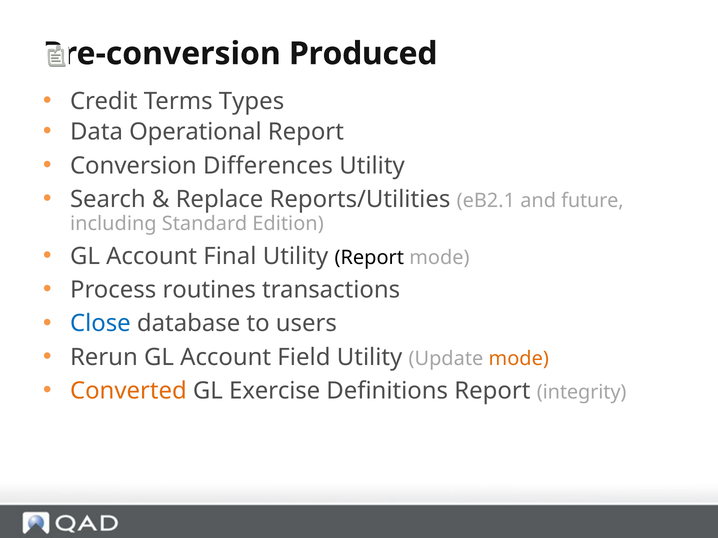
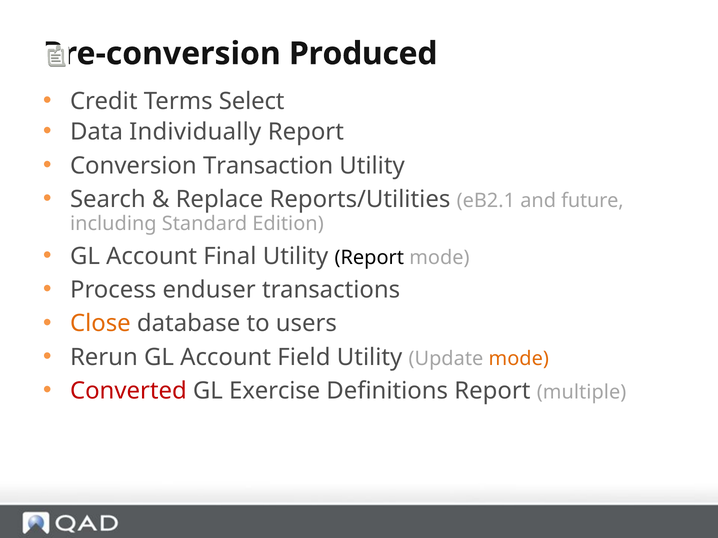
Types: Types -> Select (252, 101)
Operational: Operational -> Individually (195, 132)
Differences: Differences -> Transaction (268, 166)
routines: routines -> enduser (209, 290)
Close colour: blue -> orange (100, 324)
Converted colour: orange -> red (128, 391)
integrity: integrity -> multiple (582, 393)
